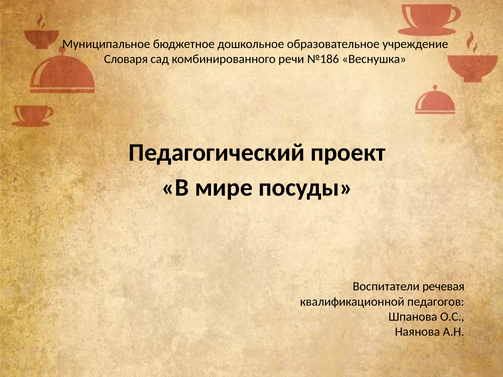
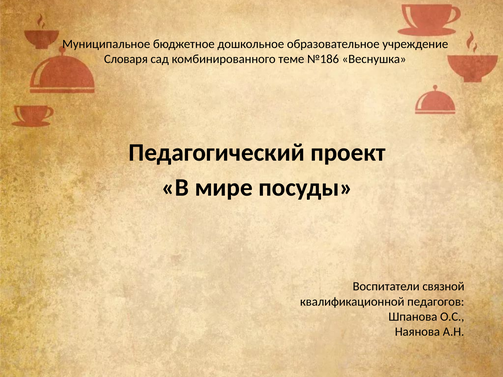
речи: речи -> теме (291, 59)
речевая: речевая -> связной (443, 287)
